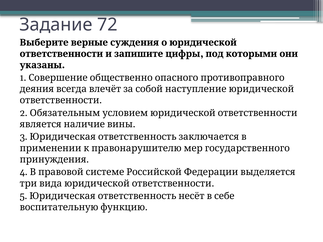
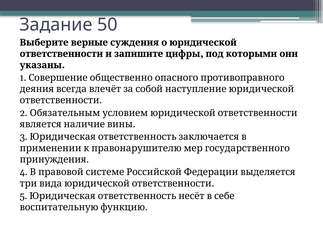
72: 72 -> 50 (107, 25)
